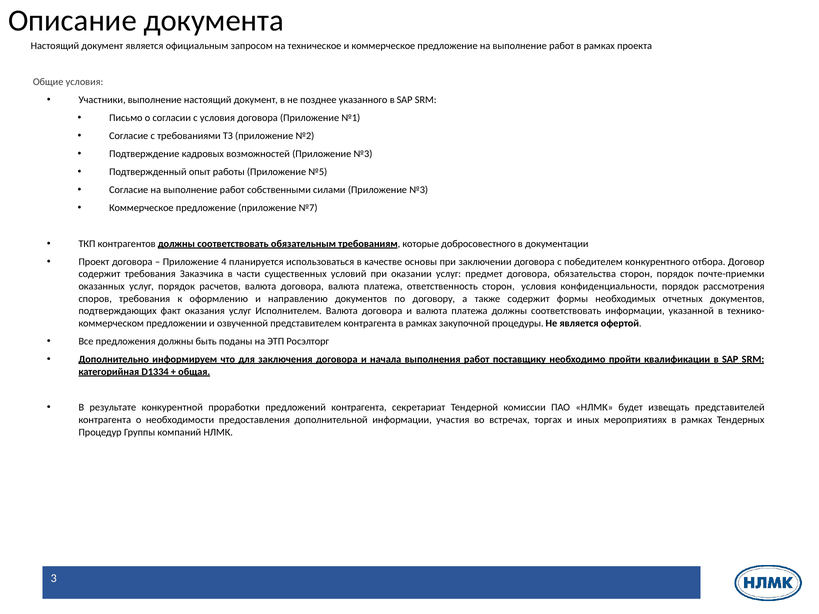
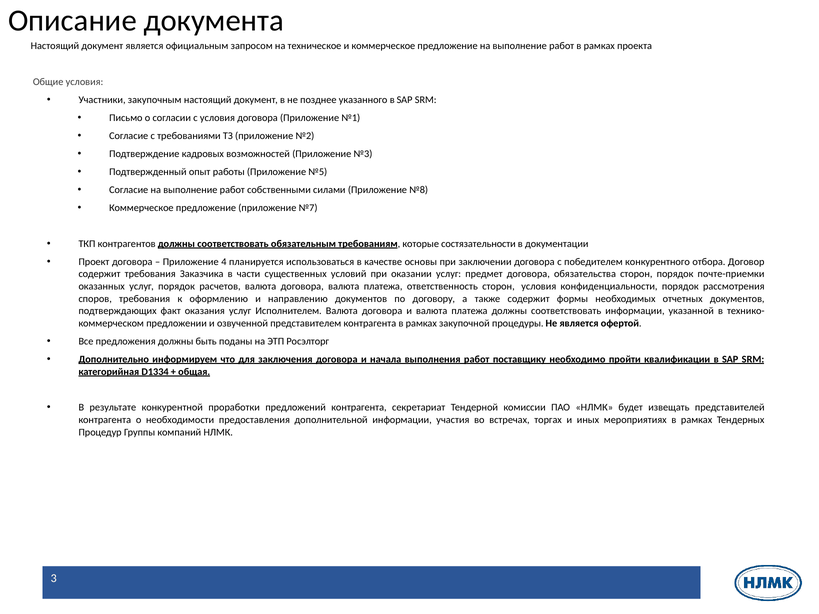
Участники выполнение: выполнение -> закупочным (155, 100)
силами Приложение №3: №3 -> №8 (419, 190)
добросовестного: добросовестного -> состязательности (478, 244)
